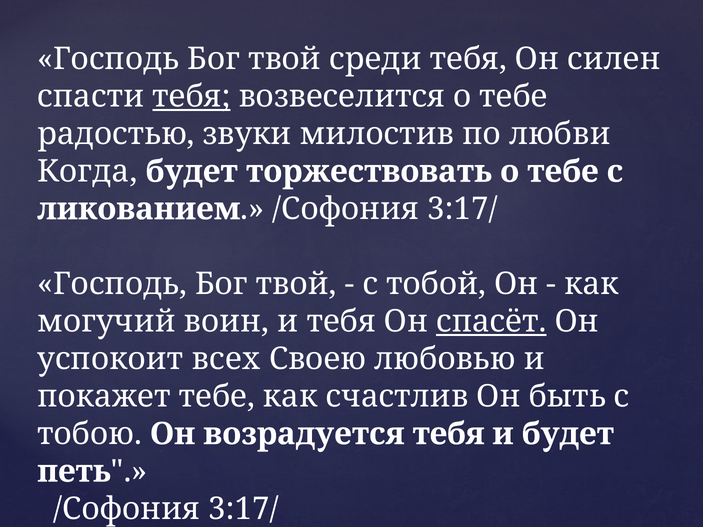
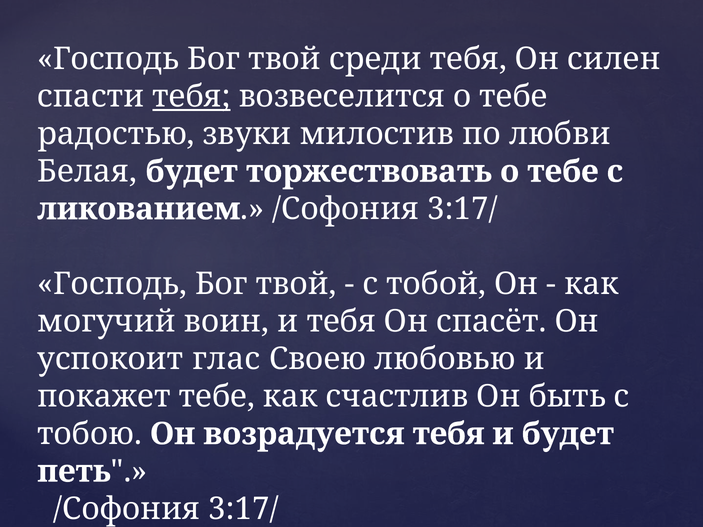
Когда: Когда -> Белая (87, 172)
спасёт underline: present -> none (491, 322)
всех: всех -> глас (226, 359)
